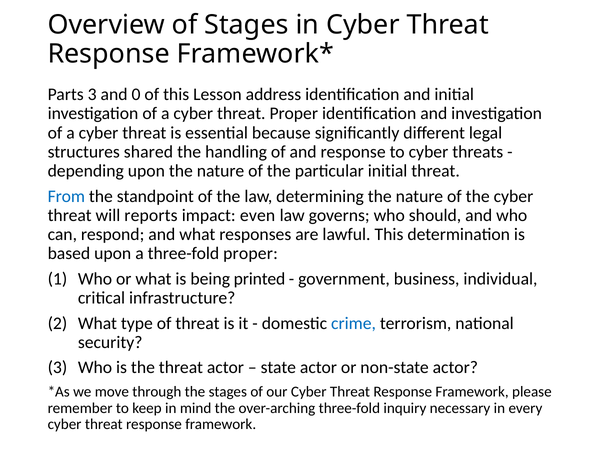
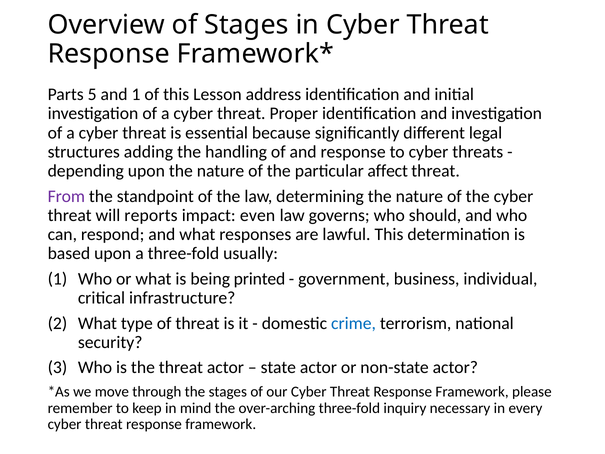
Parts 3: 3 -> 5 (92, 95)
and 0: 0 -> 1 (136, 95)
shared: shared -> adding (148, 152)
particular initial: initial -> affect (388, 171)
From colour: blue -> purple (66, 196)
three-fold proper: proper -> usually (251, 253)
